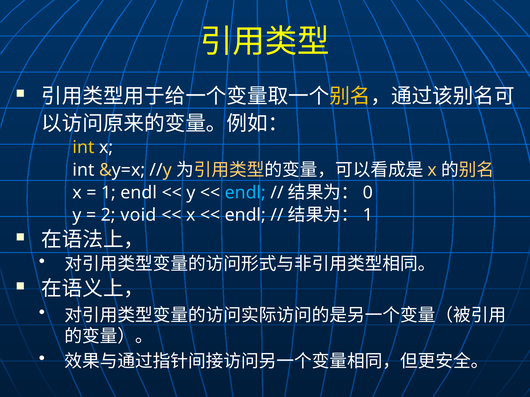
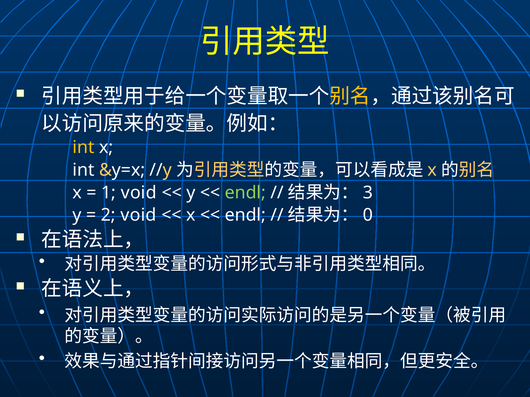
1 endl: endl -> void (139, 193)
endl colour: light blue -> light green (245, 193)
0: 0 -> 3 (368, 193)
1: 1 -> 0 (368, 215)
